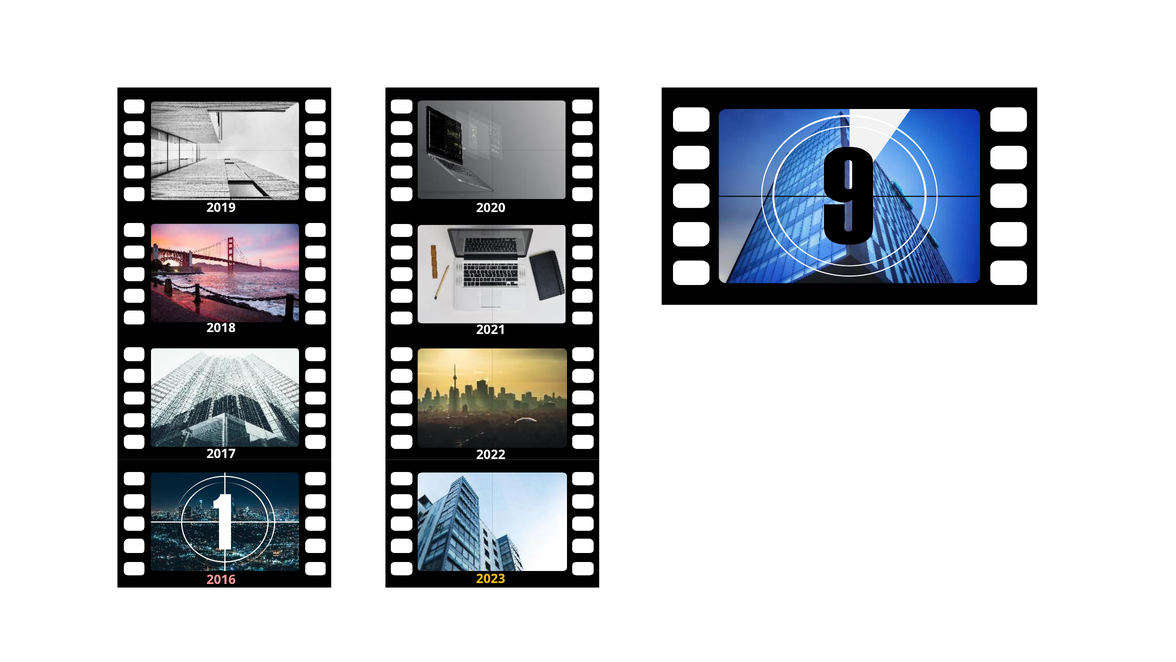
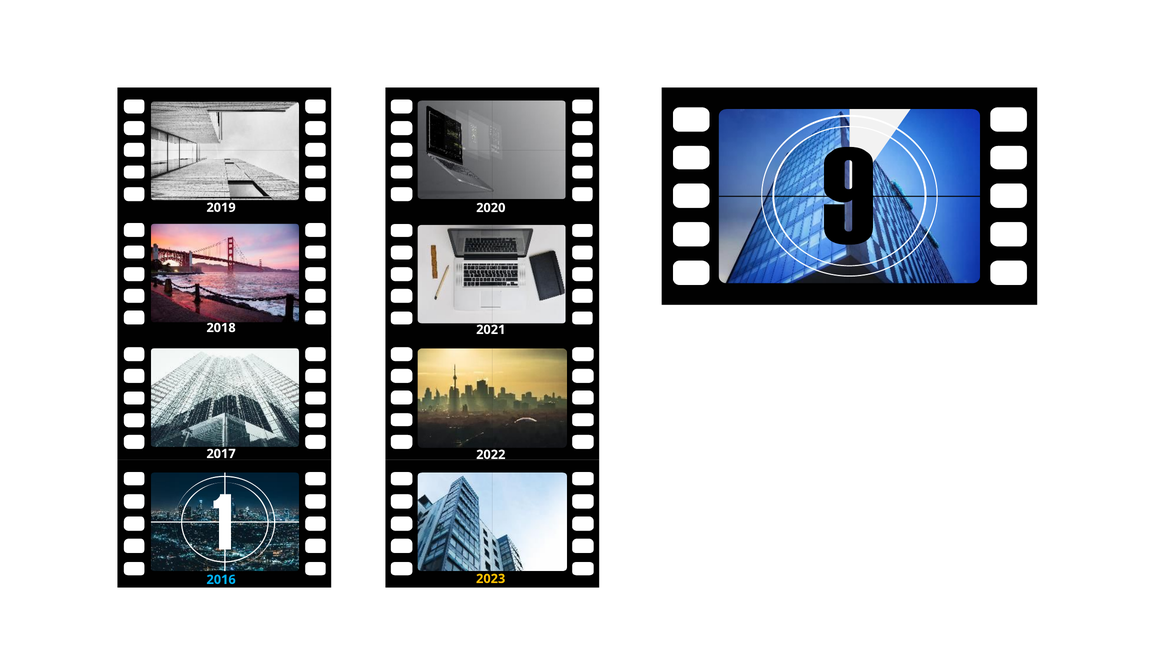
2016 colour: pink -> light blue (221, 579)
